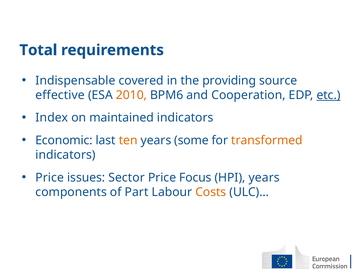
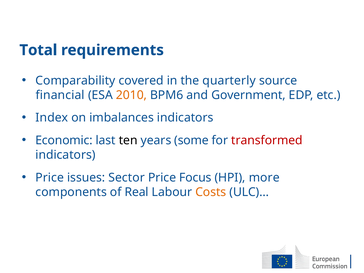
Indispensable: Indispensable -> Comparability (75, 81)
providing: providing -> quarterly (229, 81)
effective: effective -> financial (60, 95)
Cooperation: Cooperation -> Government (248, 95)
etc underline: present -> none (328, 95)
maintained: maintained -> imbalances (122, 118)
ten colour: orange -> black (128, 140)
transformed colour: orange -> red (267, 140)
HPI years: years -> more (264, 178)
Part: Part -> Real (137, 192)
